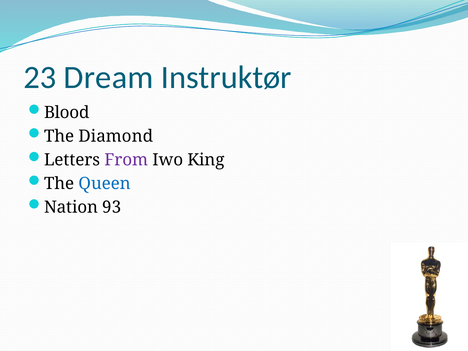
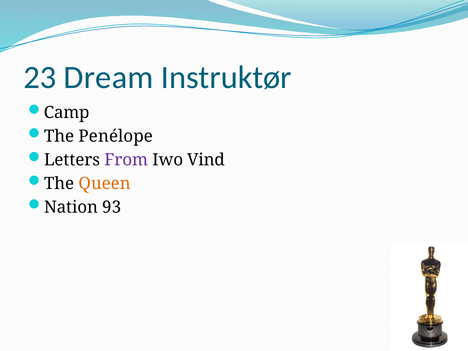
Blood: Blood -> Camp (67, 113)
Diamond: Diamond -> Penélope (116, 136)
King: King -> Vind (206, 160)
Queen colour: blue -> orange (105, 184)
